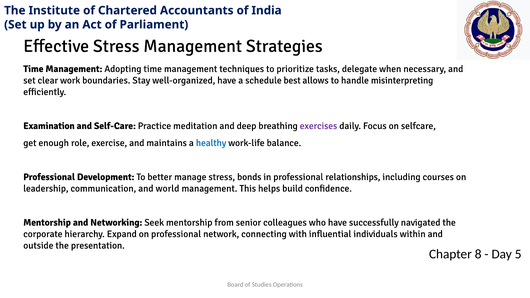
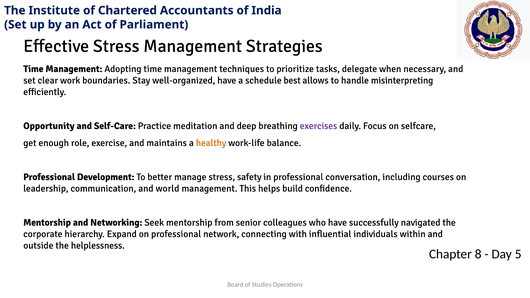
Examination: Examination -> Opportunity (49, 126)
healthy colour: blue -> orange (211, 143)
bonds: bonds -> safety (249, 177)
relationships: relationships -> conversation (353, 177)
presentation: presentation -> helplessness (98, 246)
